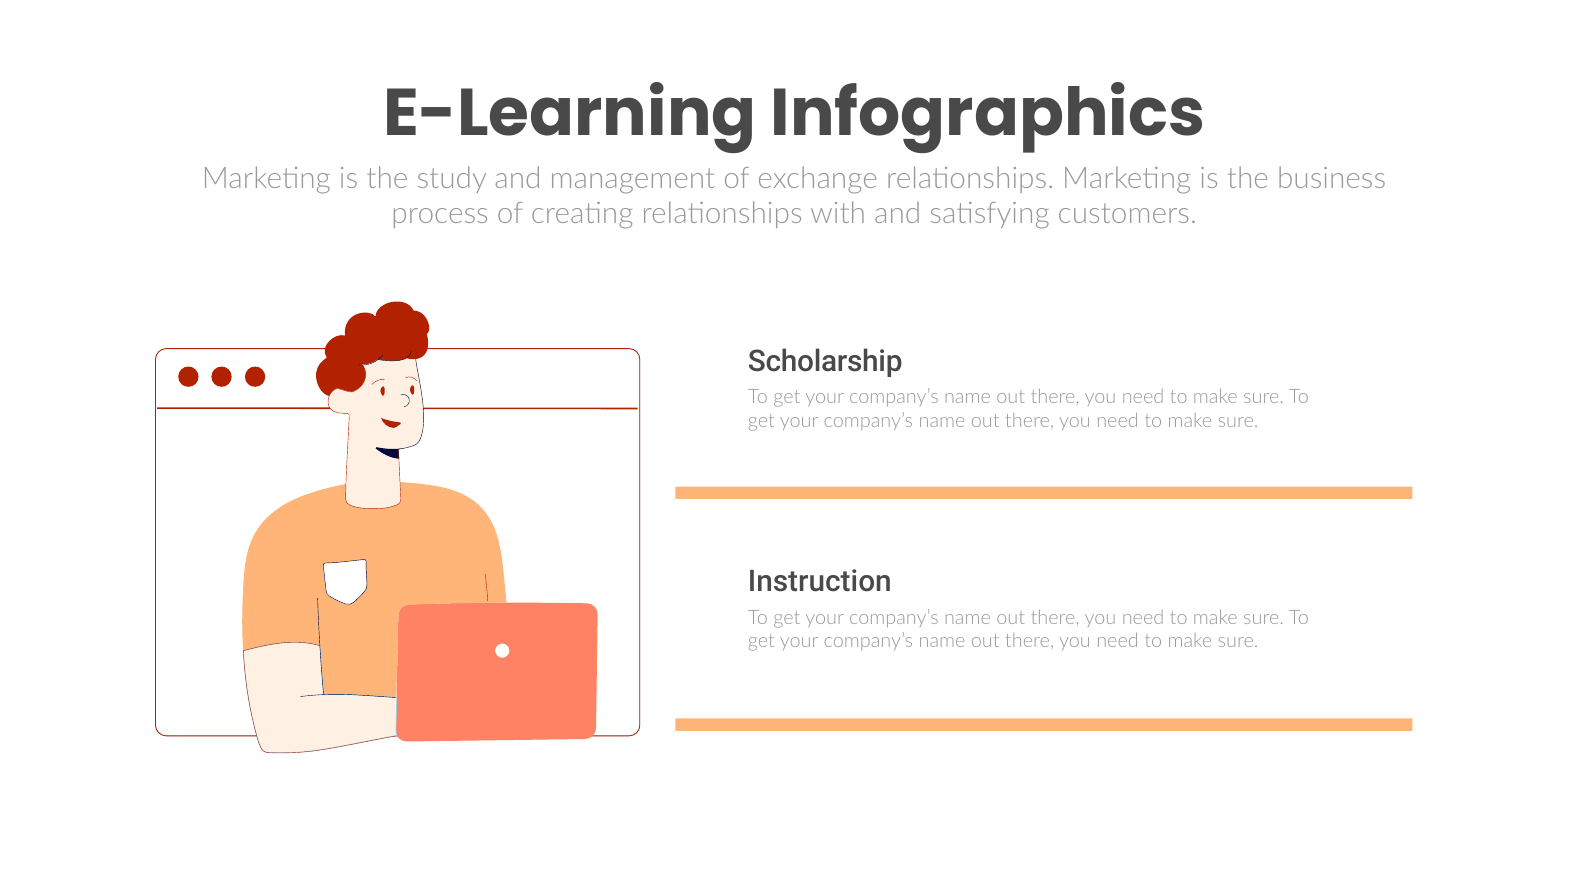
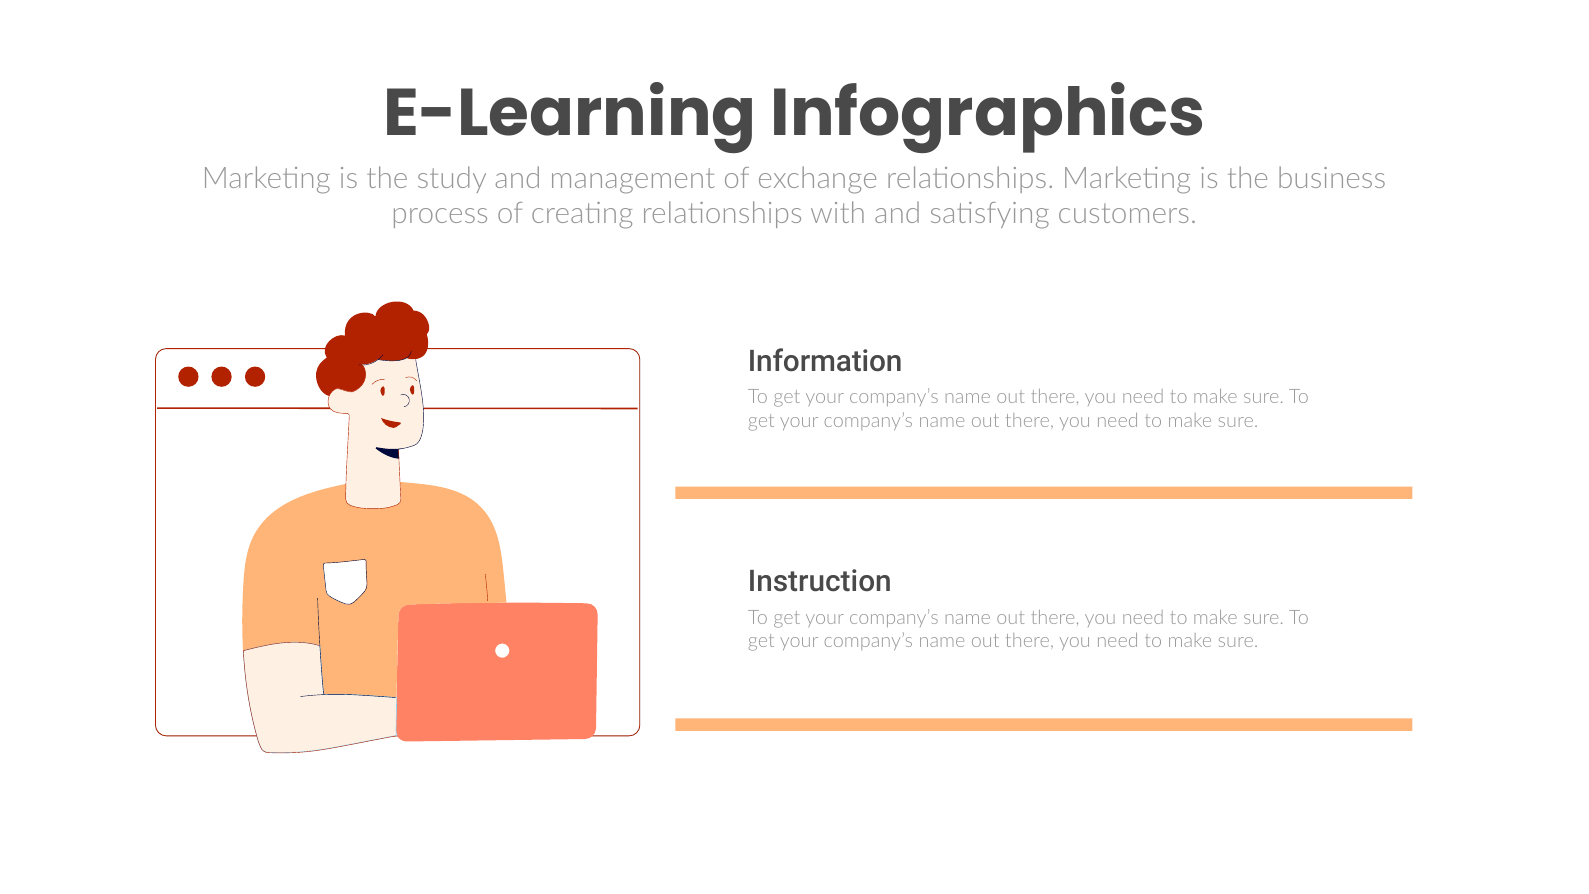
Scholarship: Scholarship -> Information (825, 362)
